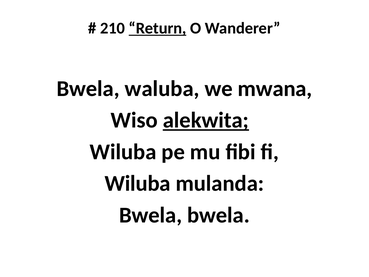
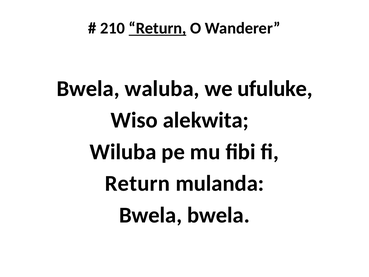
mwana: mwana -> ufuluke (275, 89)
alekwita underline: present -> none (206, 120)
Wiluba: Wiluba -> Return (137, 183)
